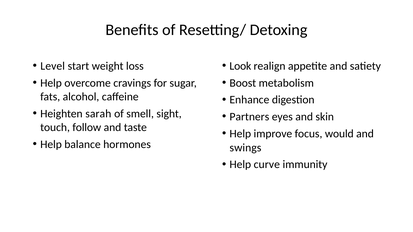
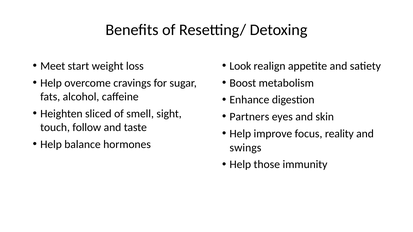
Level: Level -> Meet (53, 66)
sarah: sarah -> sliced (98, 114)
would: would -> reality (339, 134)
curve: curve -> those (267, 165)
